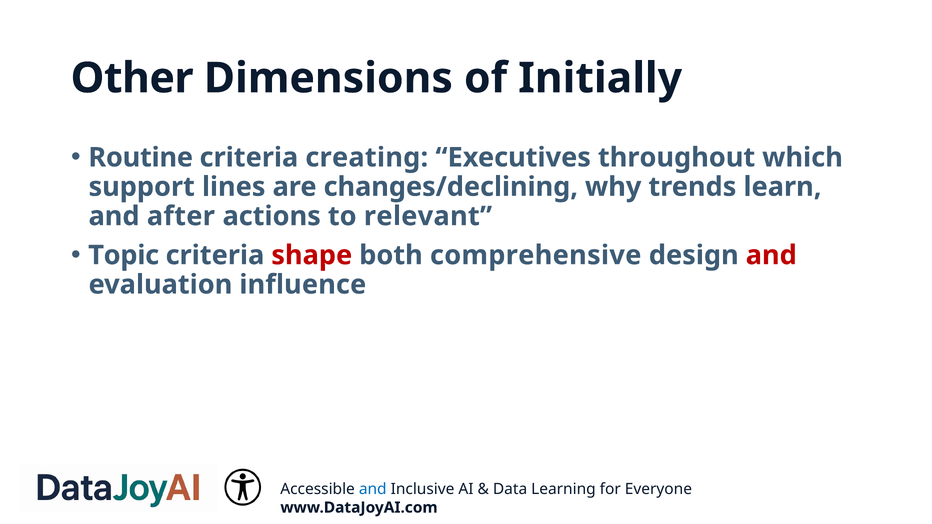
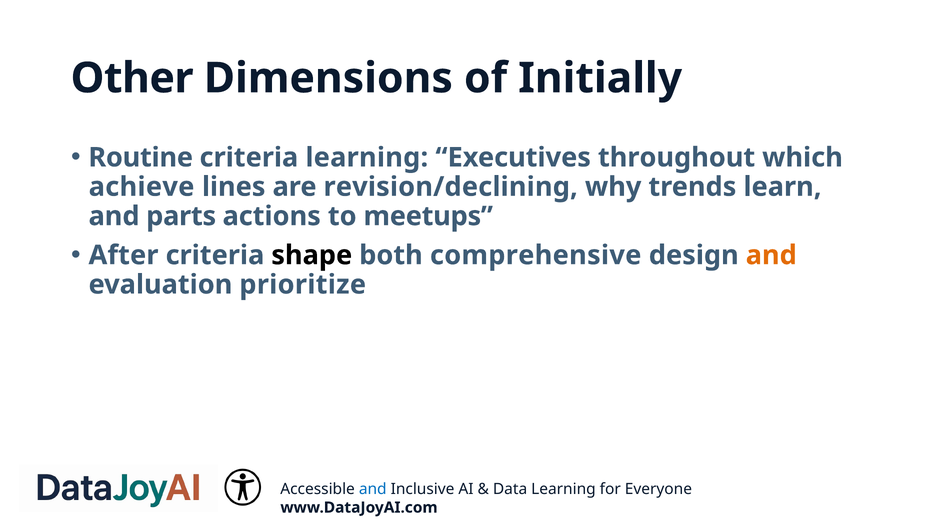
criteria creating: creating -> learning (367, 158)
support: support -> achieve (142, 187)
changes/declining: changes/declining -> revision/declining (451, 187)
after: after -> parts (181, 216)
relevant: relevant -> meetups (428, 216)
Topic: Topic -> After (123, 255)
shape colour: red -> black (312, 255)
and colour: red -> orange (771, 255)
influence: influence -> prioritize (303, 285)
